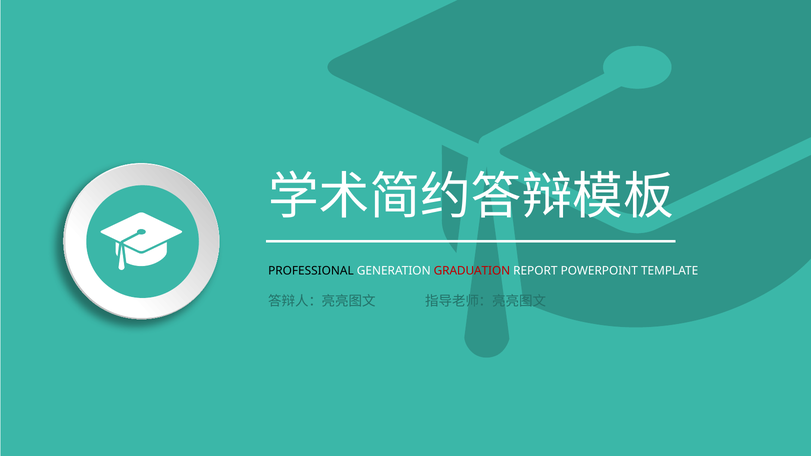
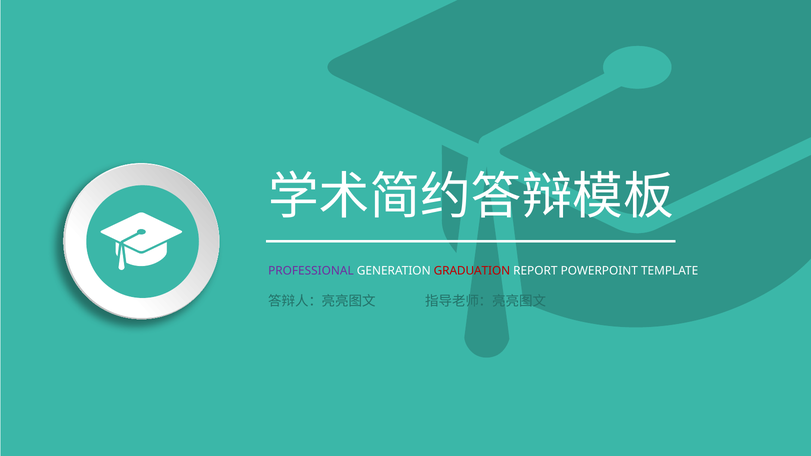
PROFESSIONAL colour: black -> purple (311, 271)
